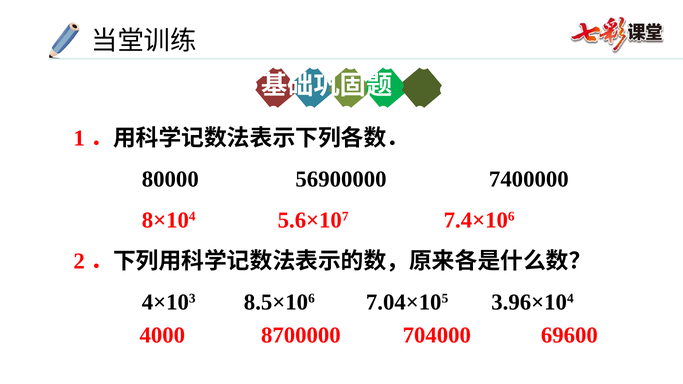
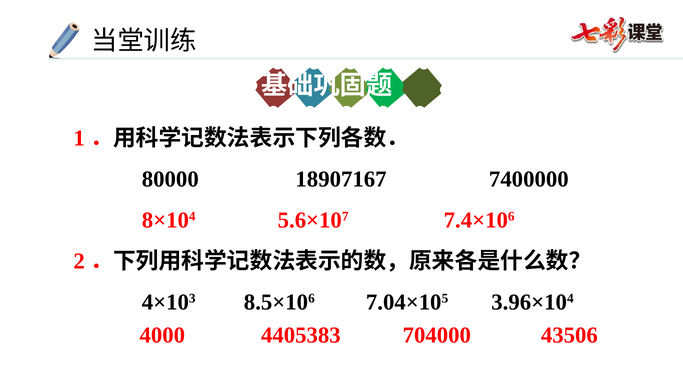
56900000: 56900000 -> 18907167 (341, 179)
8700000: 8700000 -> 4405383 (301, 336)
69600: 69600 -> 43506 (569, 336)
